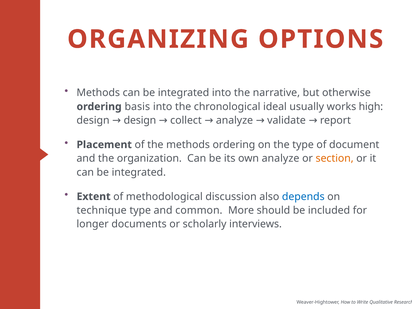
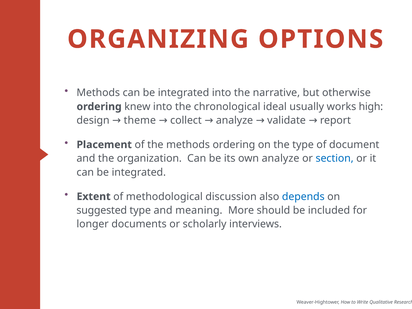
basis: basis -> knew (137, 107)
design design: design -> theme (140, 120)
section colour: orange -> blue (335, 159)
technique: technique -> suggested (102, 210)
common: common -> meaning (199, 210)
